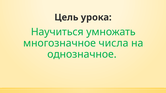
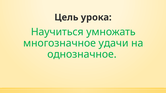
числа: числа -> удачи (114, 43)
